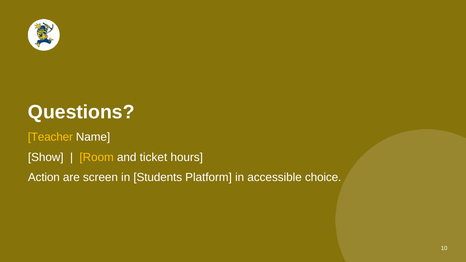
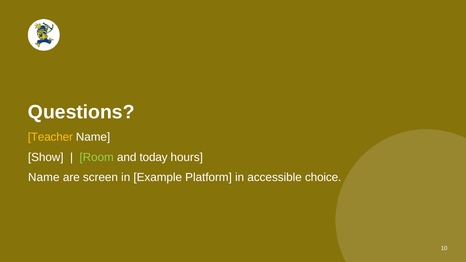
Room colour: yellow -> light green (97, 157)
ticket: ticket -> today (154, 157)
Action: Action -> Name (44, 178)
Students: Students -> Example (158, 178)
